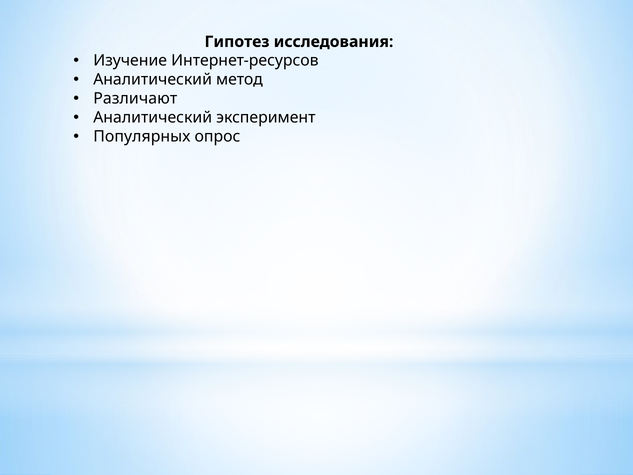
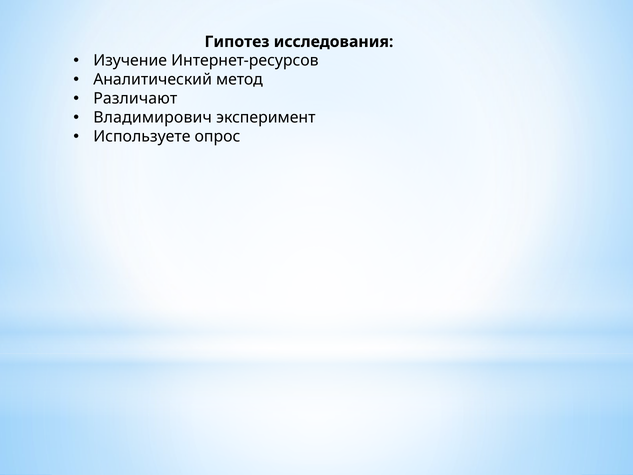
Аналитический: Аналитический -> Владимирович (153, 118)
Популярных: Популярных -> Используете (142, 137)
